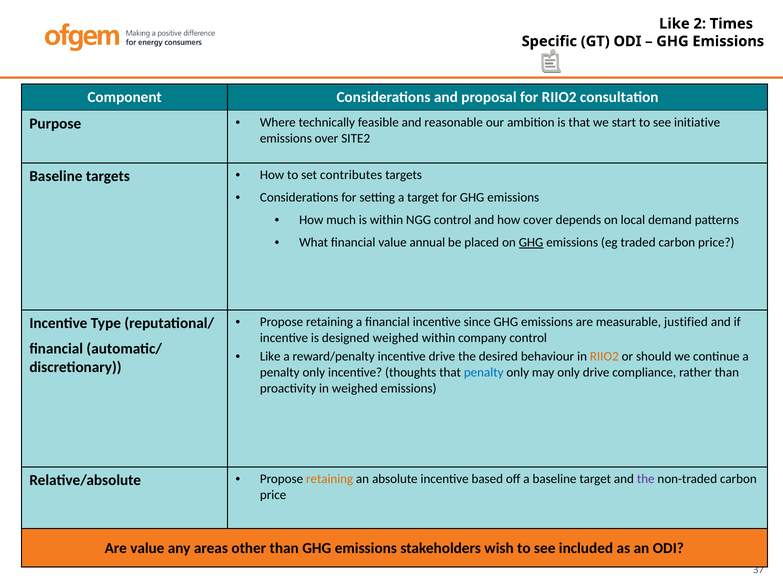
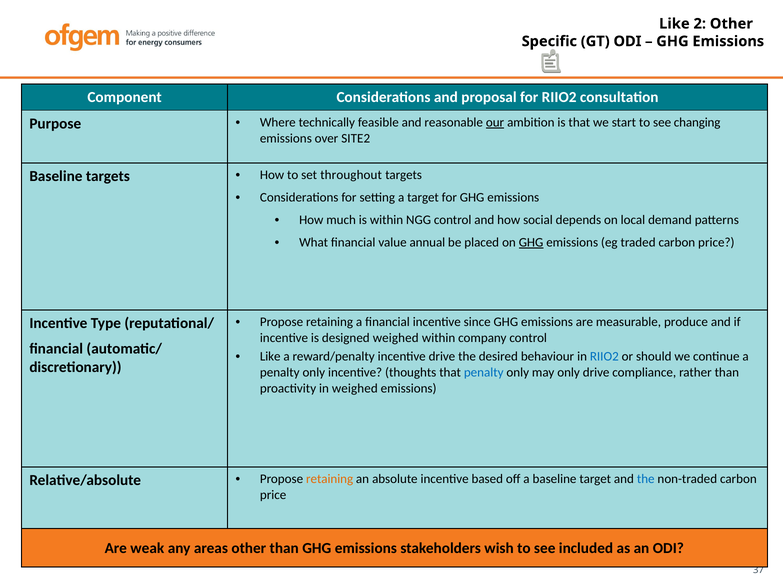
2 Times: Times -> Other (731, 24)
our underline: none -> present (495, 122)
initiative: initiative -> changing (697, 122)
contributes: contributes -> throughout (351, 175)
cover: cover -> social (538, 220)
justified: justified -> produce (686, 322)
RIIO2 colour: orange -> blue (604, 356)
the colour: purple -> blue (646, 478)
Are value: value -> weak (147, 547)
